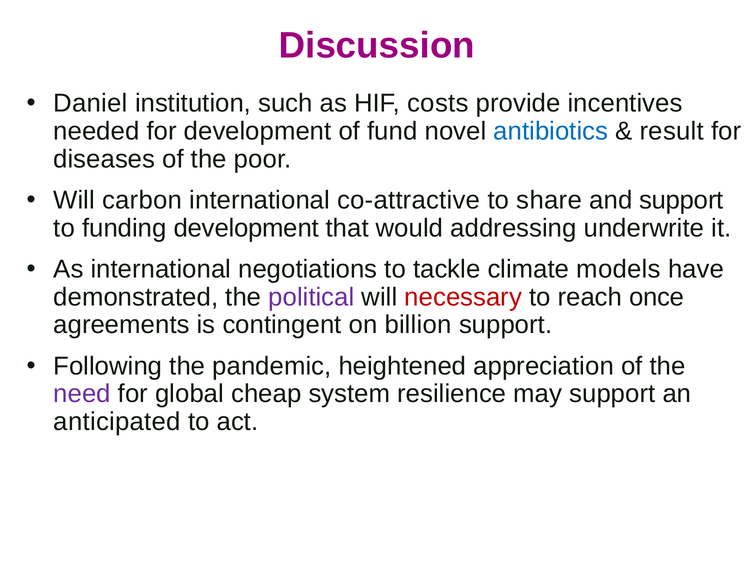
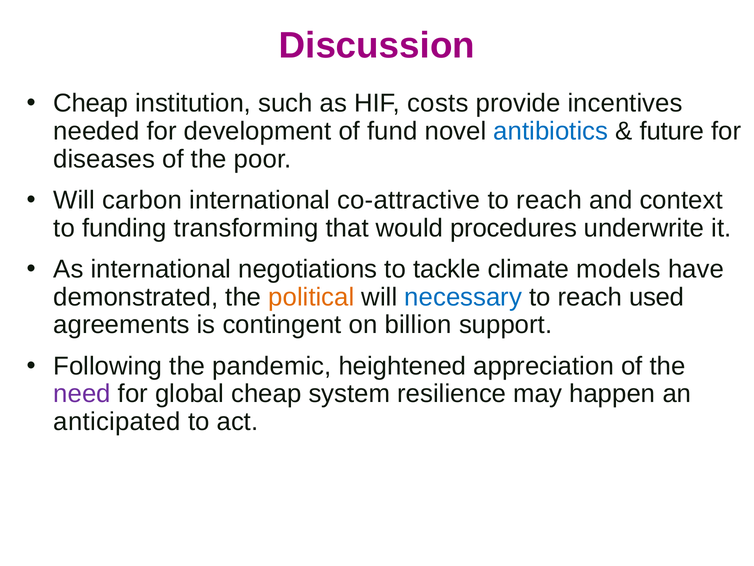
Daniel: Daniel -> Cheap (91, 103)
result: result -> future (672, 131)
share: share -> reach (549, 200)
and support: support -> context (681, 200)
funding development: development -> transforming (246, 228)
addressing: addressing -> procedures (514, 228)
political colour: purple -> orange (311, 297)
necessary colour: red -> blue (463, 297)
once: once -> used (657, 297)
may support: support -> happen (612, 394)
